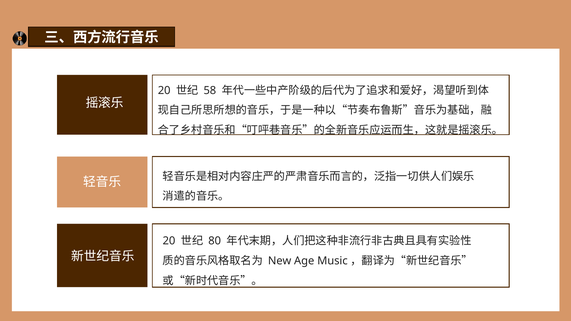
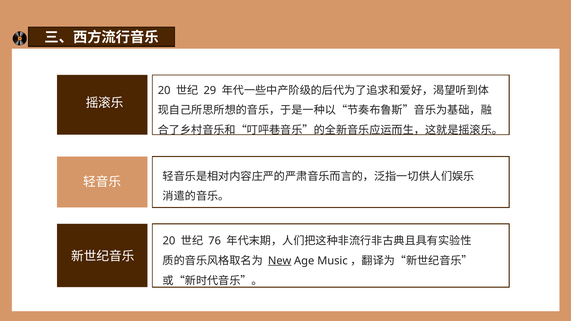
58: 58 -> 29 (210, 90)
80: 80 -> 76 (215, 241)
New underline: none -> present (280, 261)
